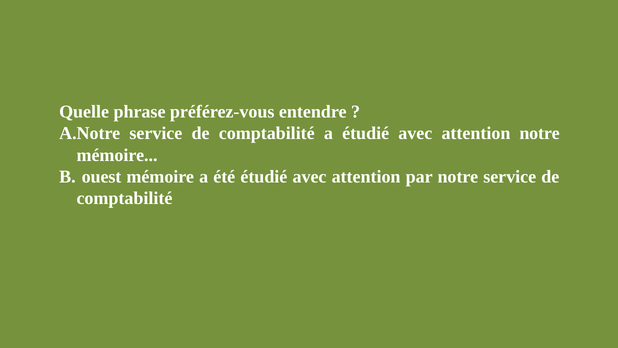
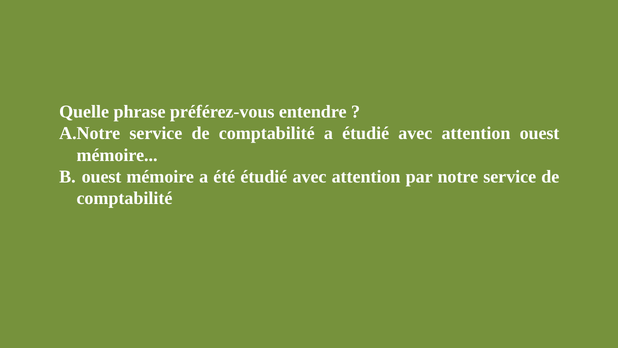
attention notre: notre -> ouest (539, 133)
